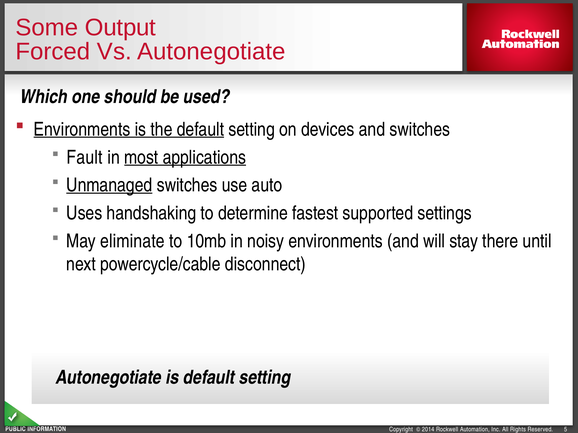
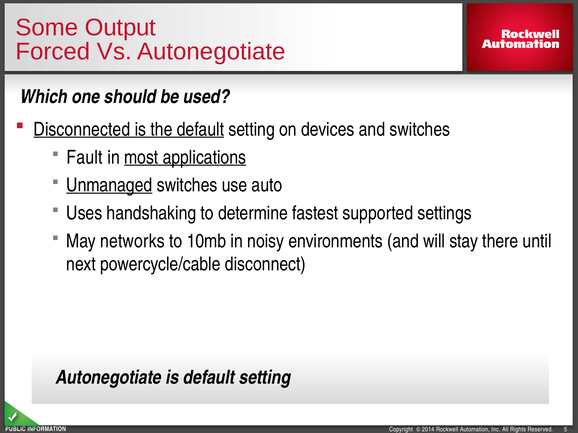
Environments: Environments -> Disconnected (82, 130)
eliminate: eliminate -> networks (132, 241)
